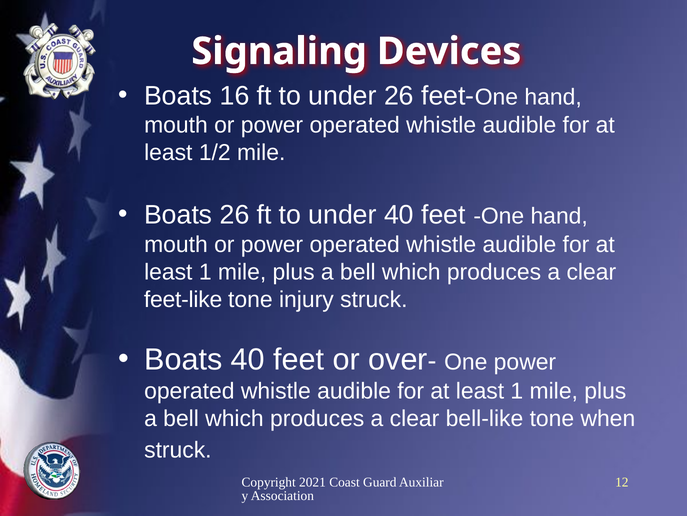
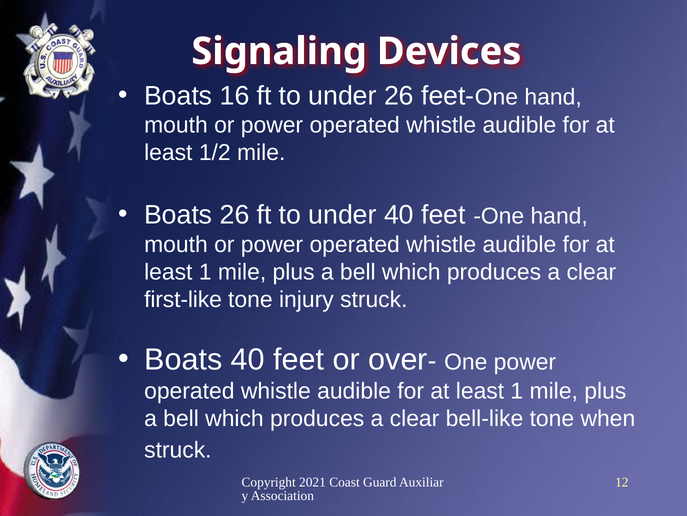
feet-like: feet-like -> first-like (183, 299)
